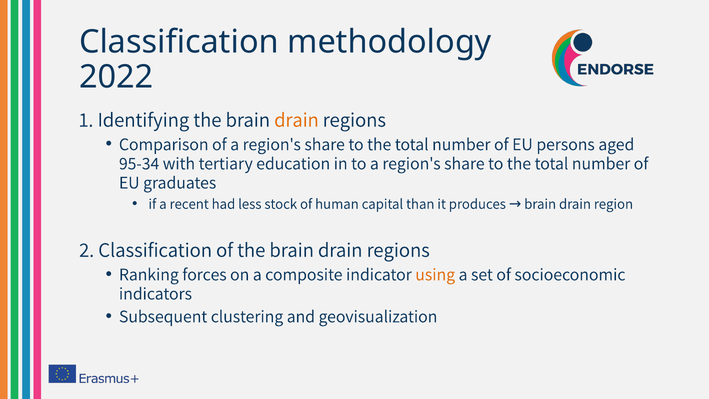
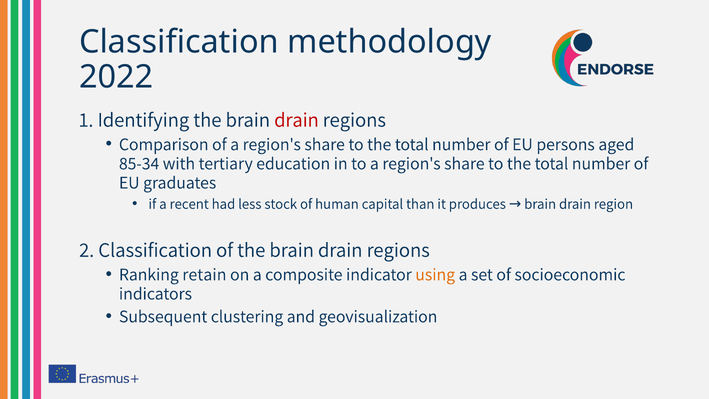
drain colour: orange -> red (296, 120)
95-34: 95-34 -> 85-34 (139, 163)
forces: forces -> retain (204, 274)
